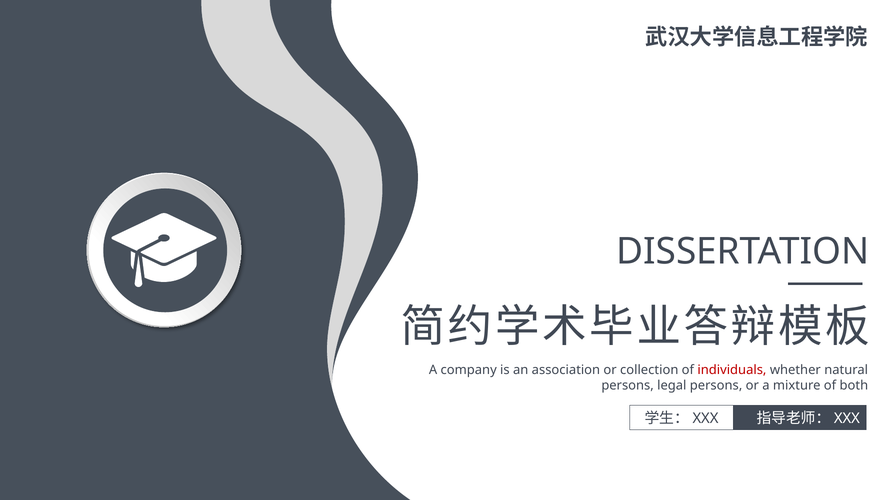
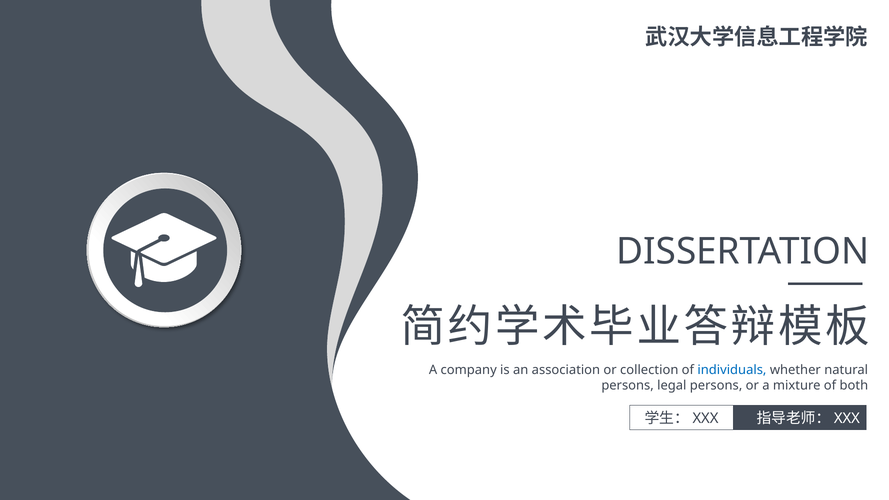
individuals colour: red -> blue (732, 370)
